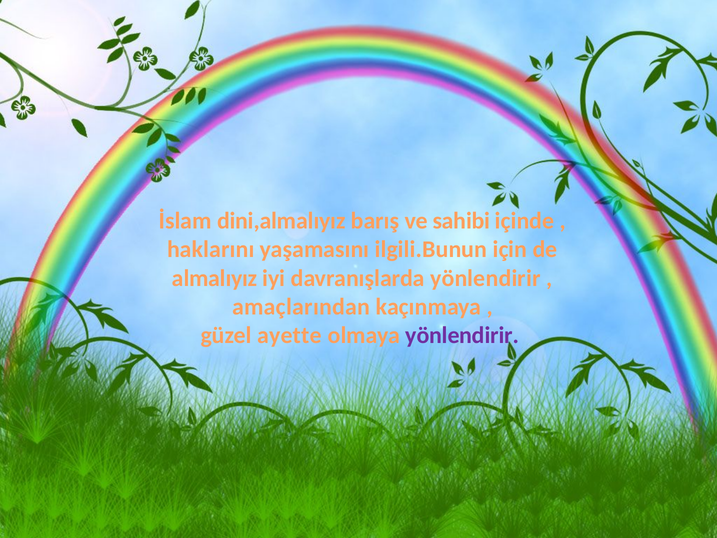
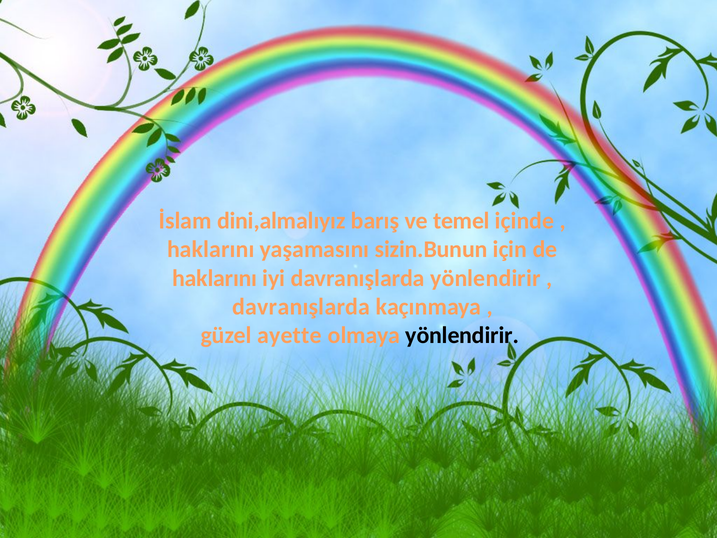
sahibi: sahibi -> temel (461, 221)
ilgili.Bunun: ilgili.Bunun -> sizin.Bunun (431, 249)
almalıyız: almalıyız -> haklarını (215, 278)
amaçlarından: amaçlarından -> davranışlarda (301, 307)
yönlendirir colour: purple -> black (462, 335)
